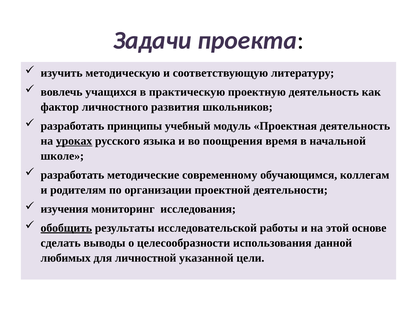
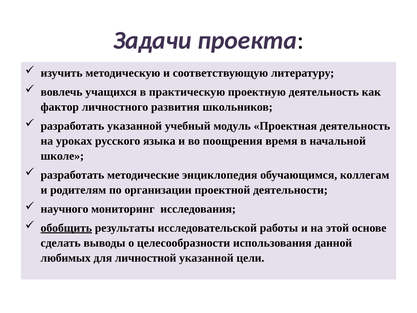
разработать принципы: принципы -> указанной (135, 126)
уроках underline: present -> none (74, 141)
современному: современному -> энциклопедия (220, 175)
изучения: изучения -> научного (65, 209)
